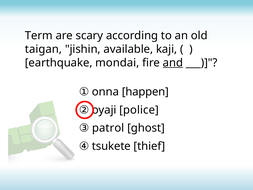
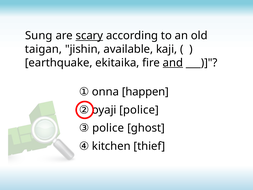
Term: Term -> Sung (39, 36)
scary underline: none -> present (89, 36)
mondai: mondai -> ekitaika (117, 63)
③ patrol: patrol -> police (108, 128)
tsukete: tsukete -> kitchen (111, 146)
